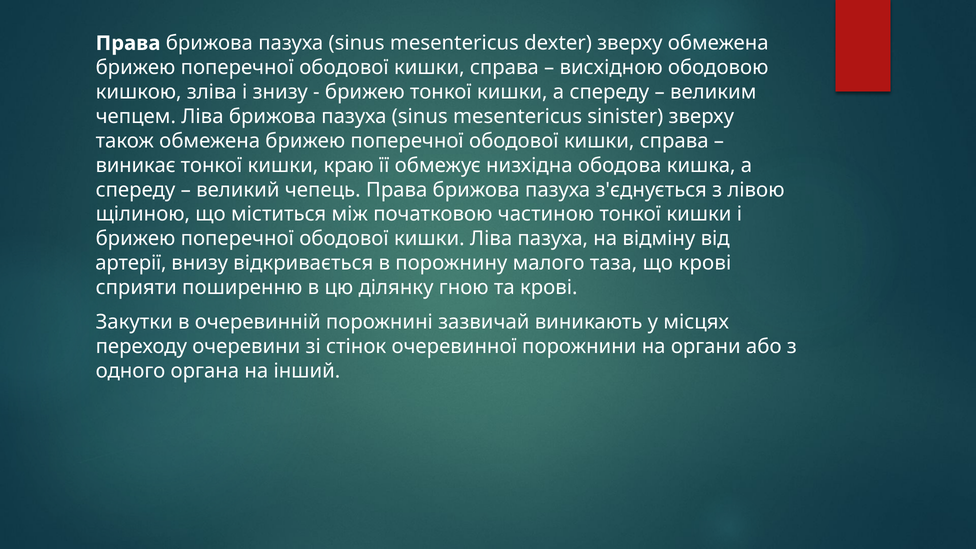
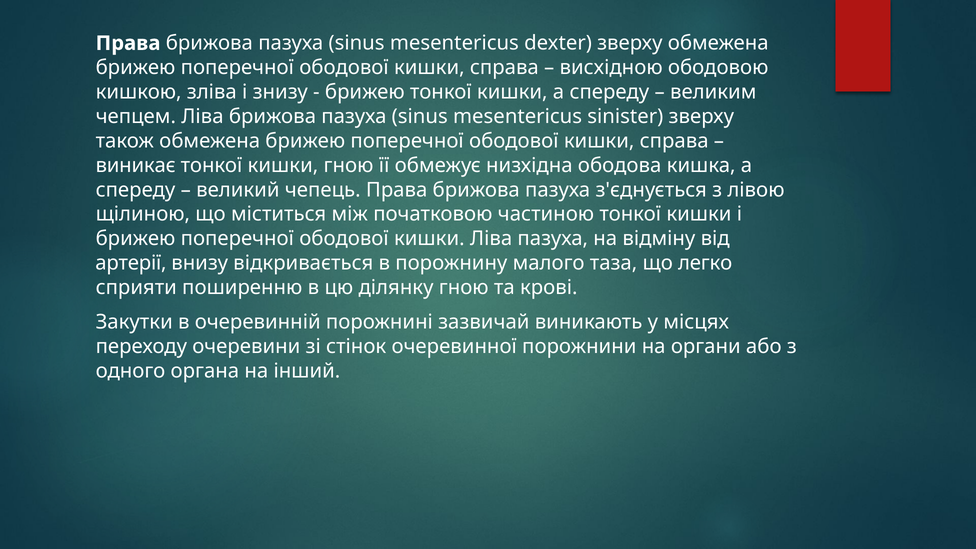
кишки краю: краю -> гною (349, 165)
що крові: крові -> легко (705, 263)
